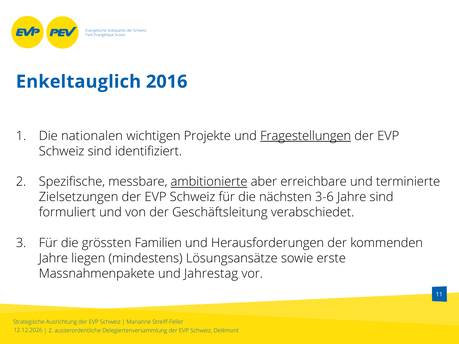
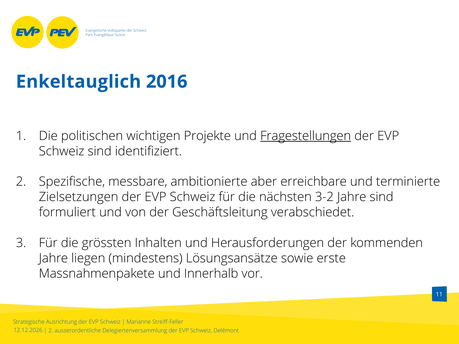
nationalen: nationalen -> politischen (92, 136)
ambitionierte underline: present -> none (209, 182)
3-6: 3-6 -> 3-2 (324, 197)
Familien: Familien -> Inhalten (158, 243)
Jahrestag: Jahrestag -> Innerhalb (211, 274)
